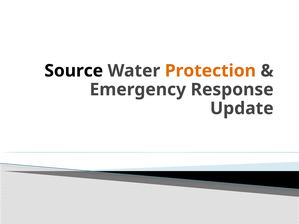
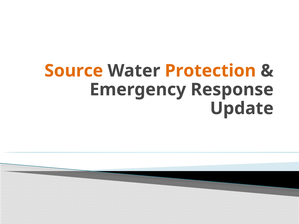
Source colour: black -> orange (74, 71)
